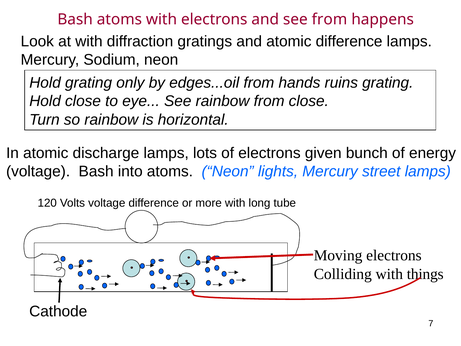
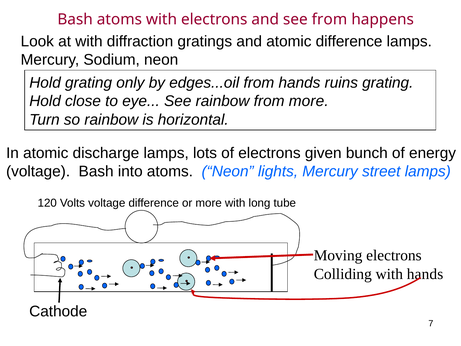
from close: close -> more (309, 101)
with things: things -> hands (425, 274)
